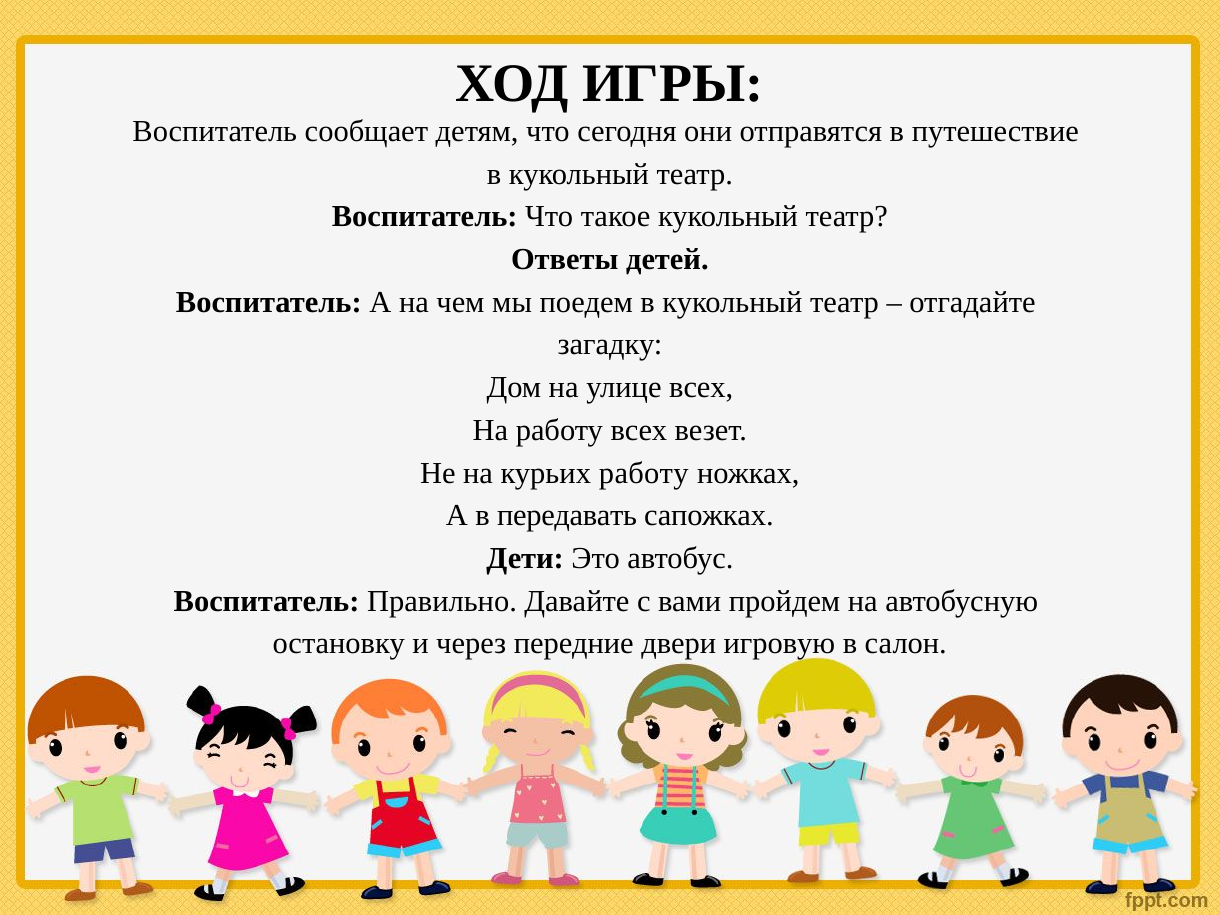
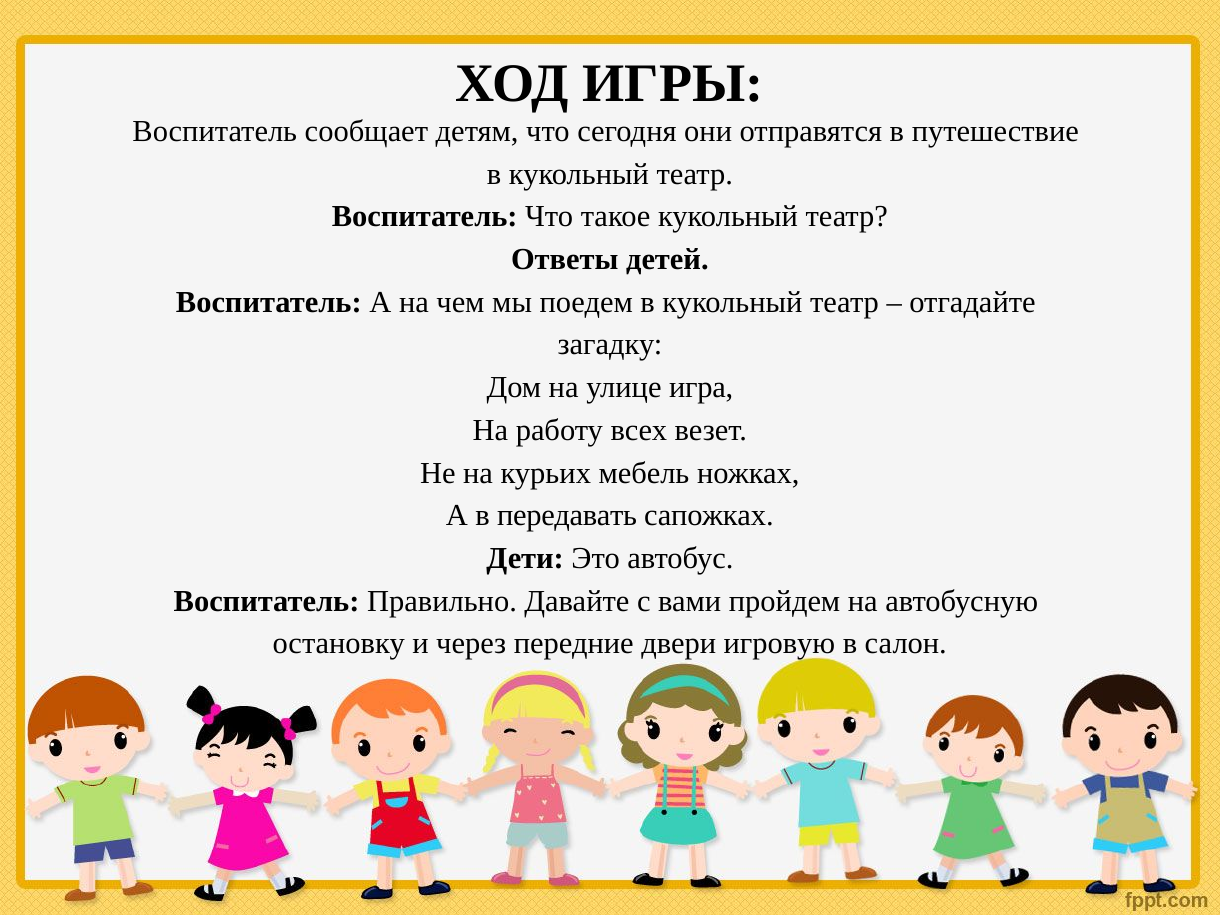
улице всех: всех -> игра (701, 388)
курьих работу: работу -> мебель (644, 473)
